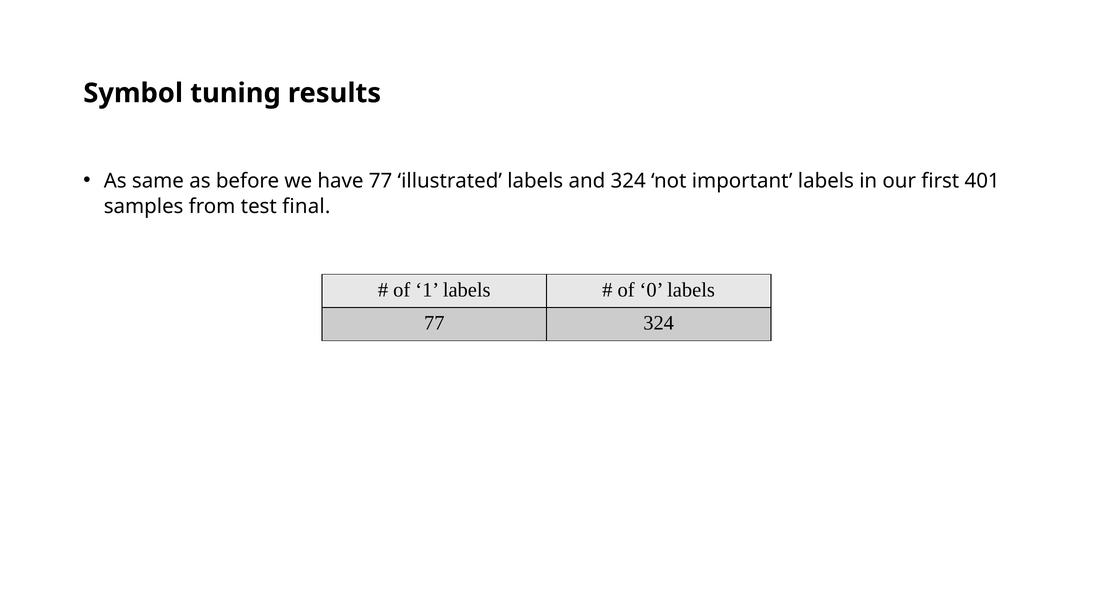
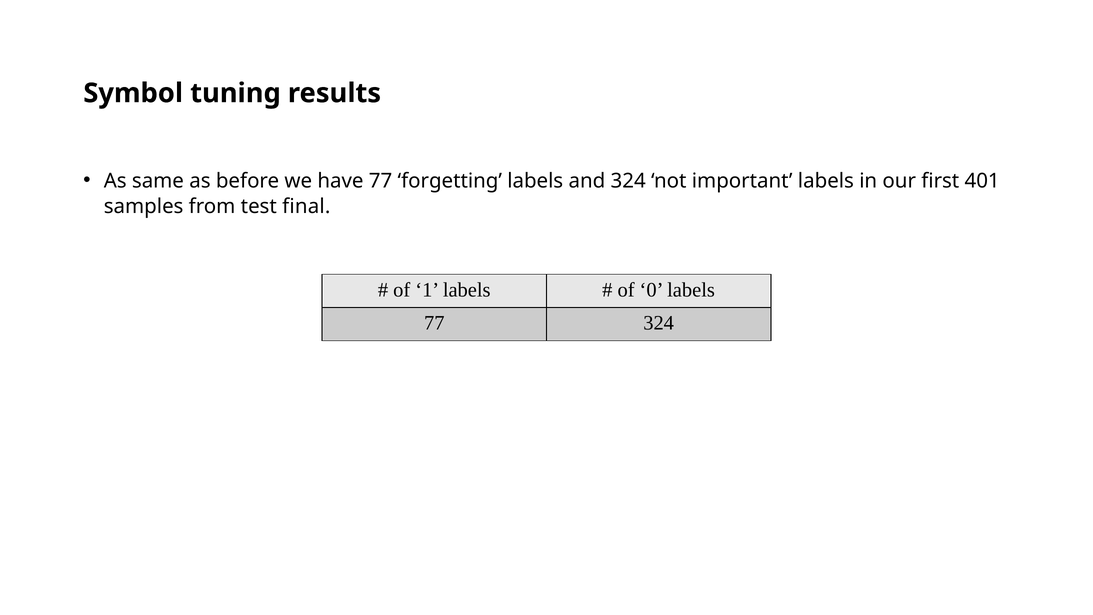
illustrated: illustrated -> forgetting (450, 181)
